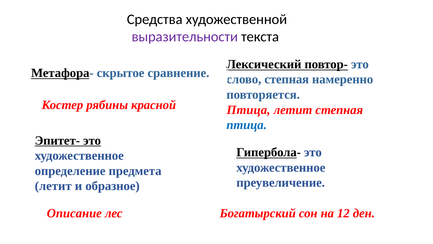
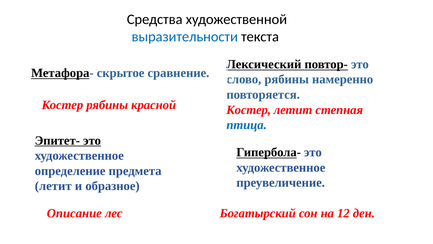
выразительности colour: purple -> blue (185, 37)
слово степная: степная -> рябины (287, 79)
Птица: Птица -> Костер (249, 110)
